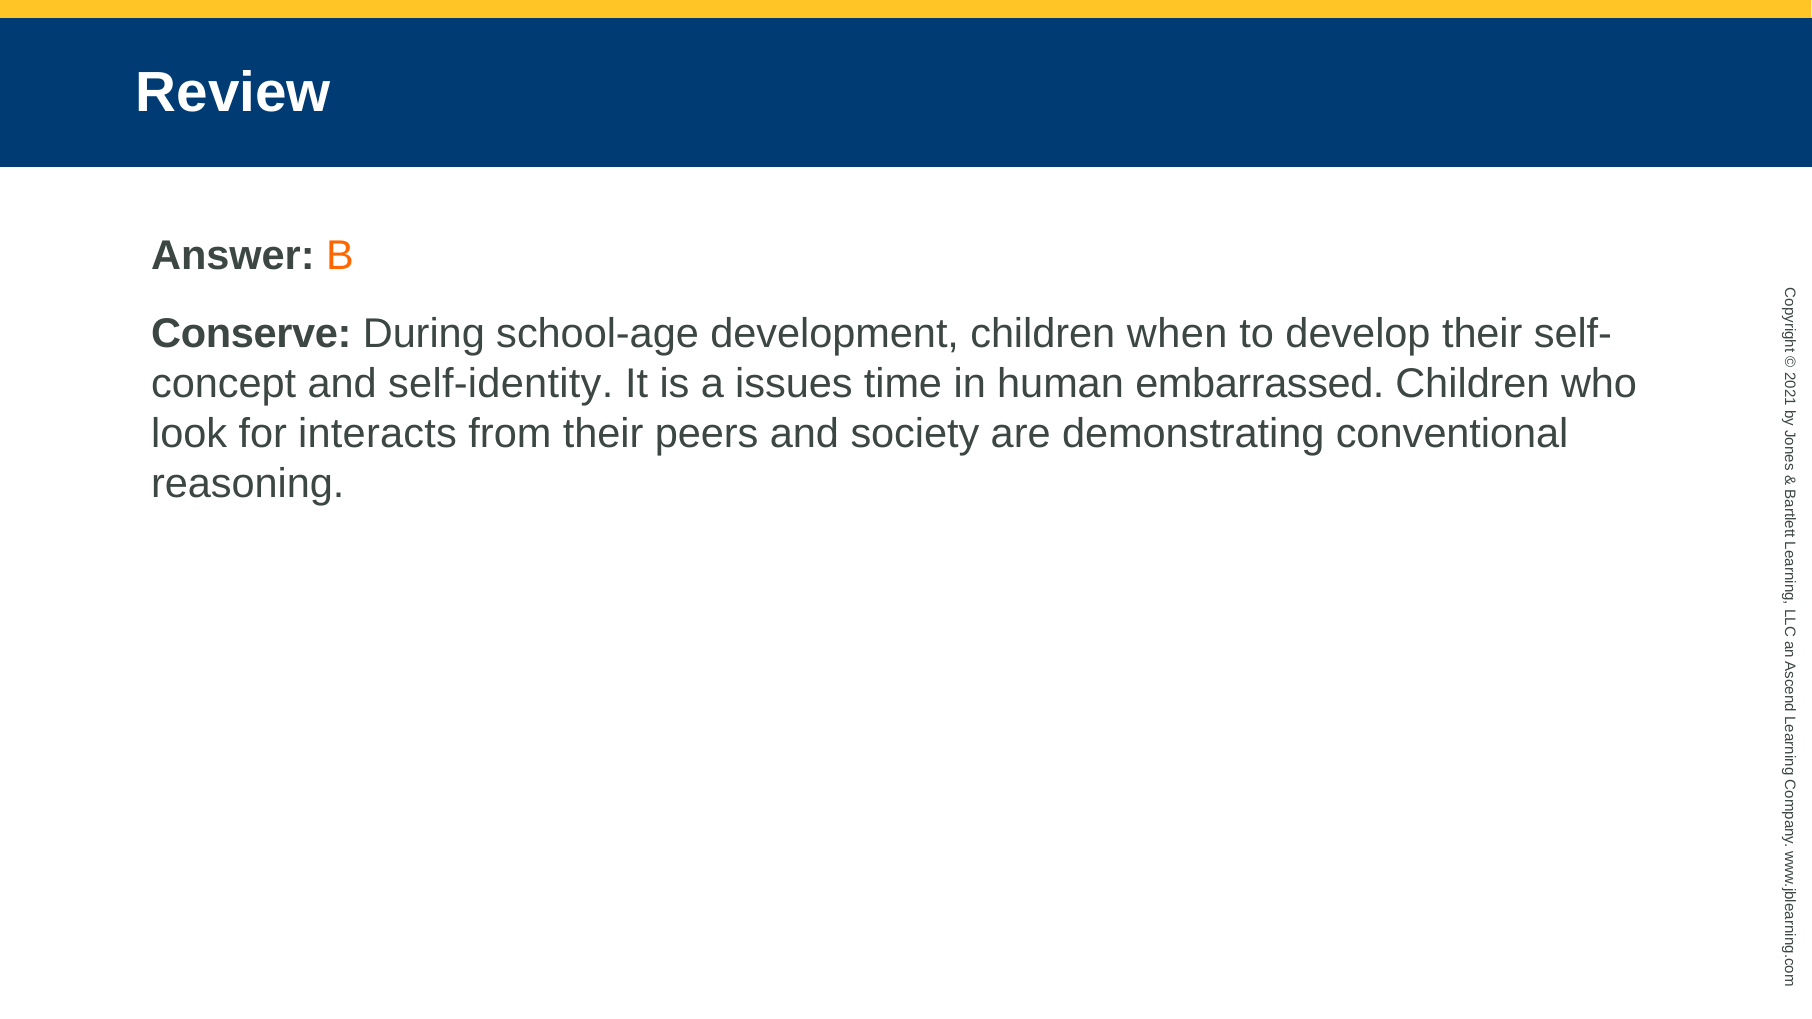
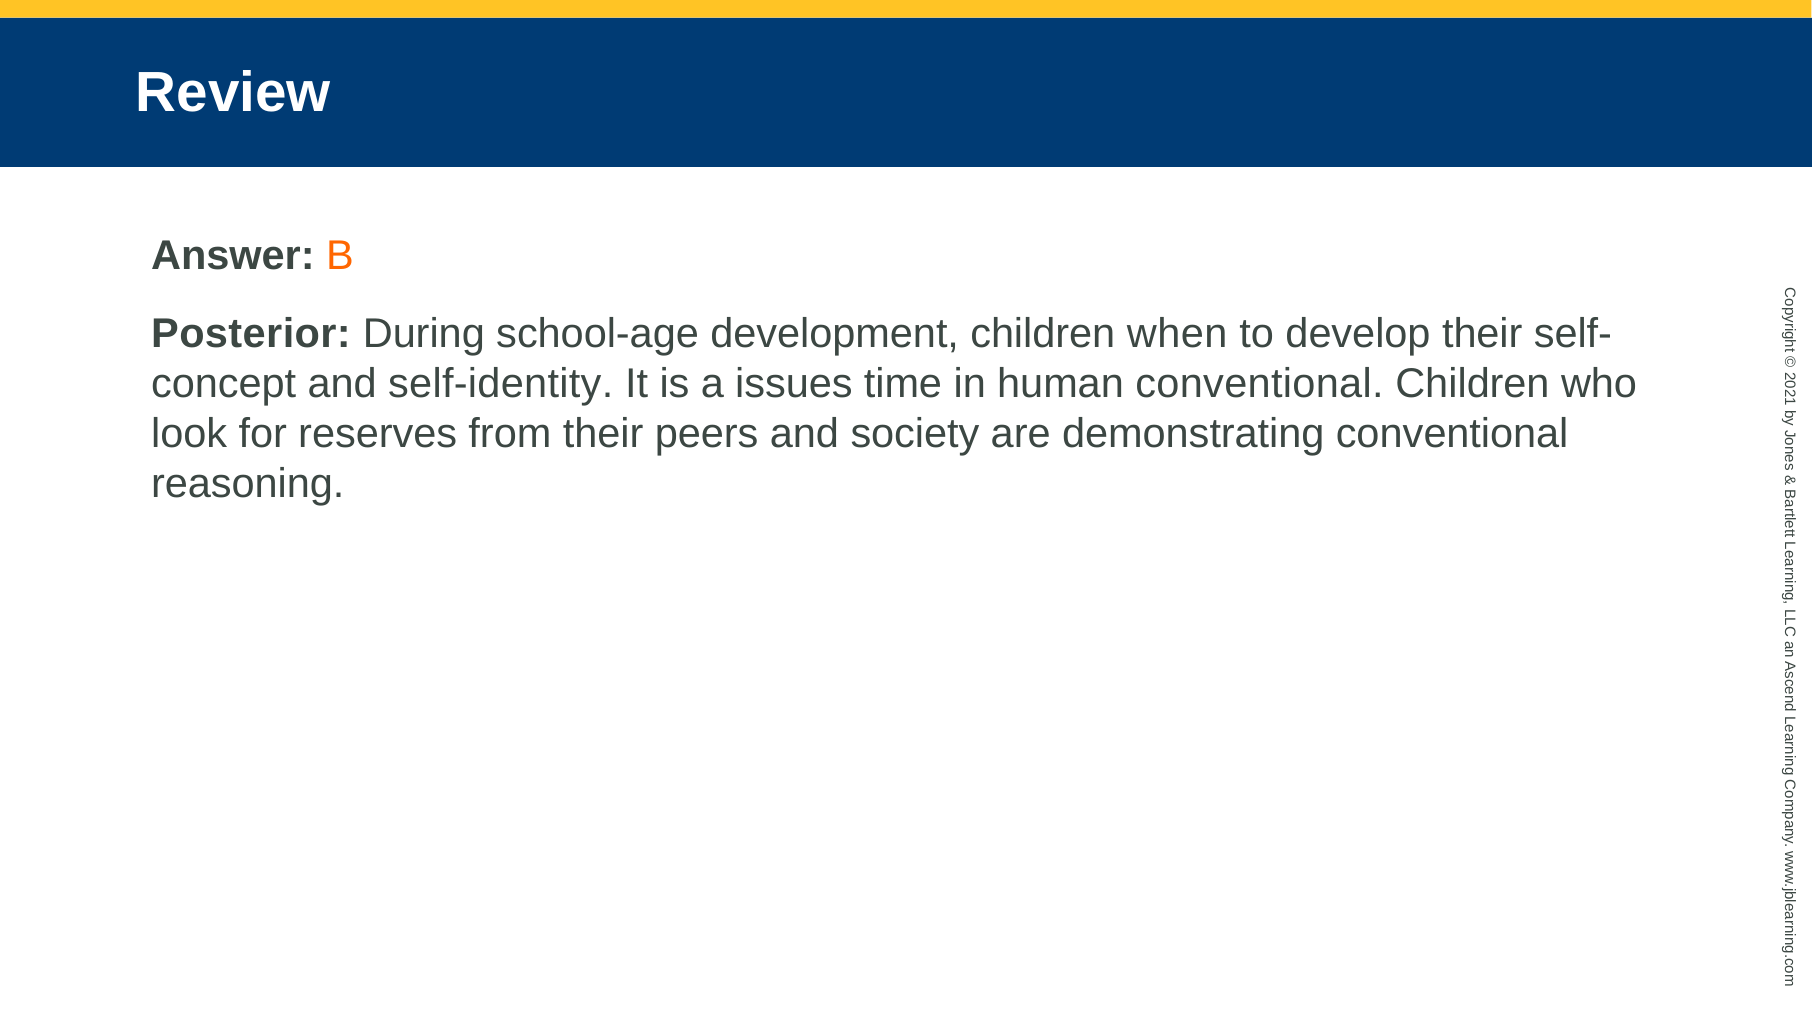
Conserve: Conserve -> Posterior (251, 334)
human embarrassed: embarrassed -> conventional (1260, 384)
interacts: interacts -> reserves (378, 434)
